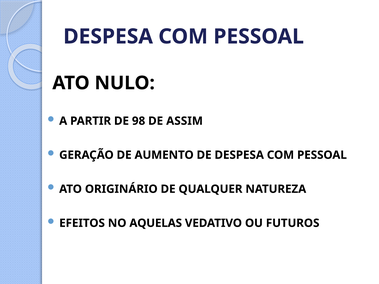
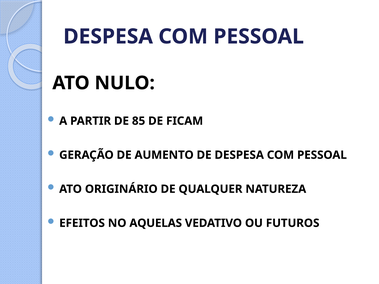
98: 98 -> 85 (139, 121)
ASSIM: ASSIM -> FICAM (185, 121)
